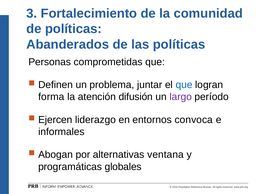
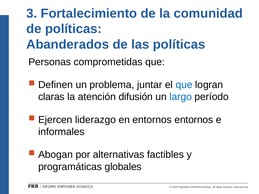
forma: forma -> claras (51, 97)
largo colour: purple -> blue (181, 97)
entornos convoca: convoca -> entornos (194, 120)
ventana: ventana -> factibles (166, 155)
